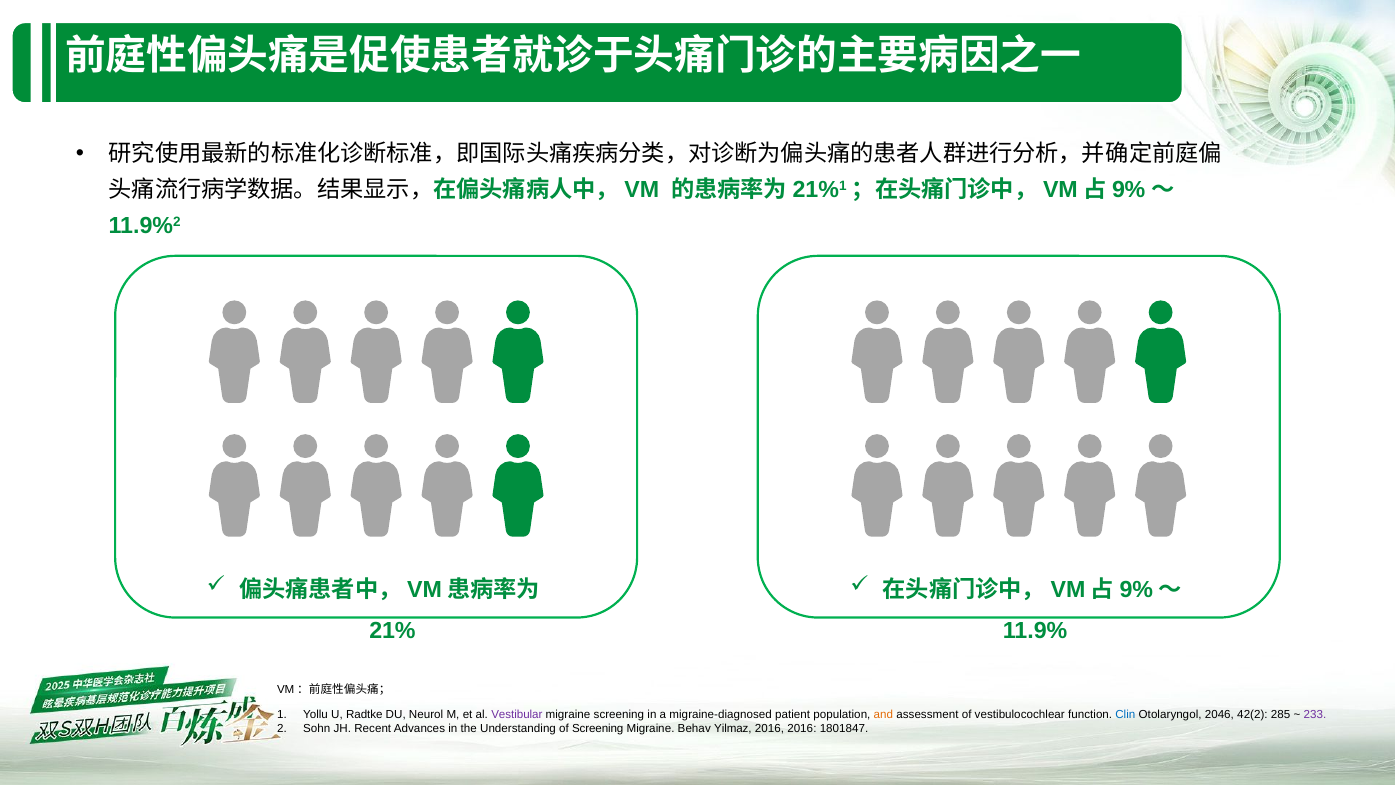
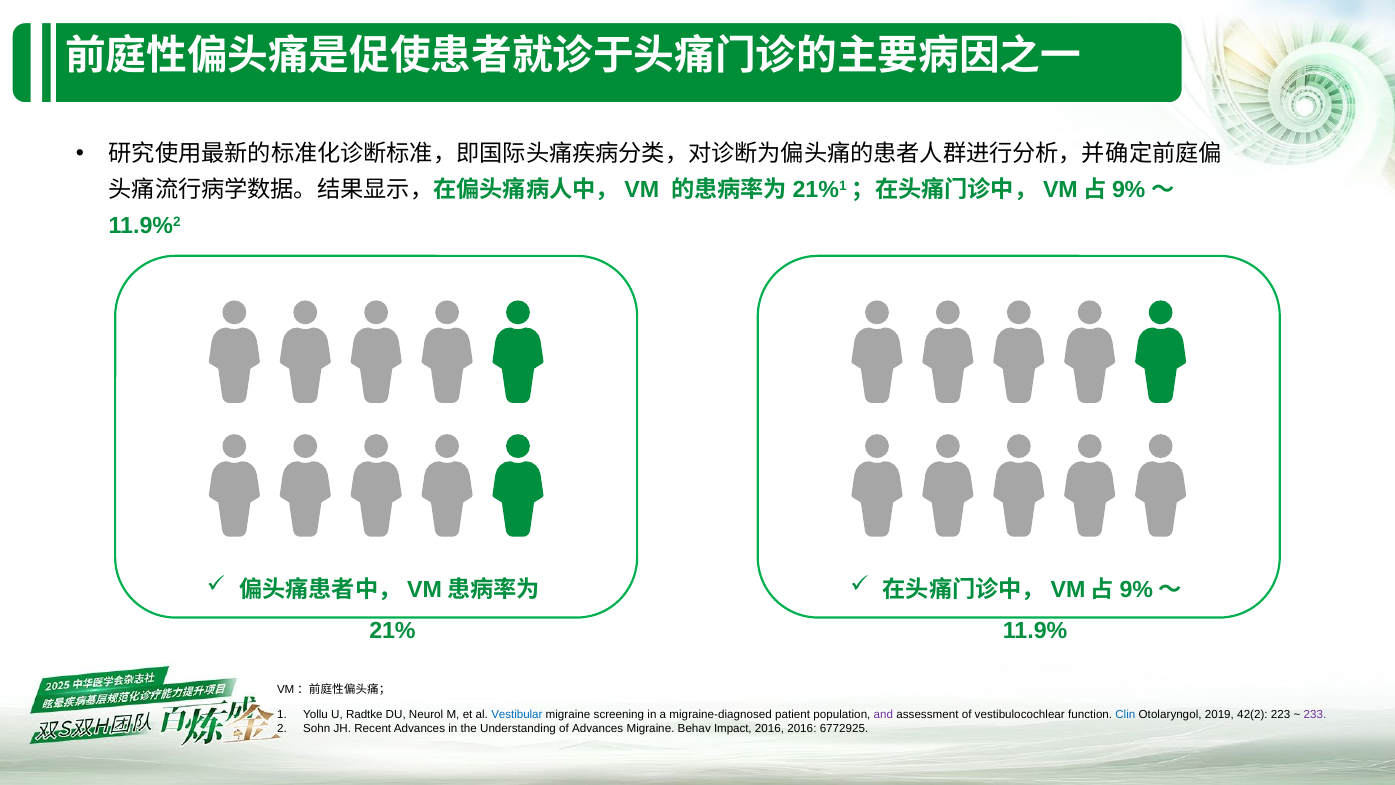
Vestibular colour: purple -> blue (517, 715)
and colour: orange -> purple (883, 715)
2046: 2046 -> 2019 (1219, 715)
285: 285 -> 223 (1281, 715)
of Screening: Screening -> Advances (598, 729)
Yilmaz: Yilmaz -> Impact (733, 729)
1801847: 1801847 -> 6772925 (844, 729)
